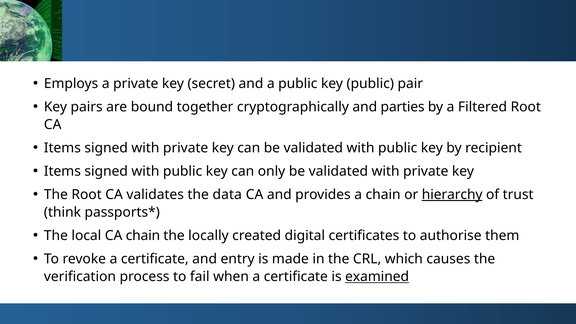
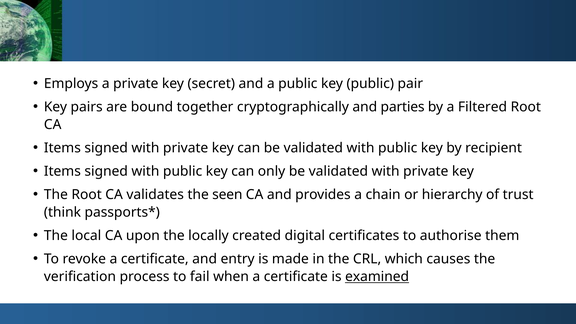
data: data -> seen (227, 194)
hierarchy underline: present -> none (452, 194)
CA chain: chain -> upon (143, 236)
